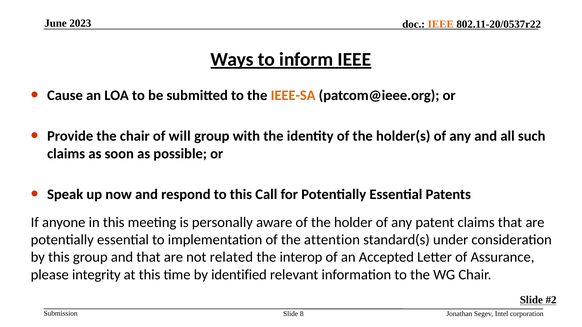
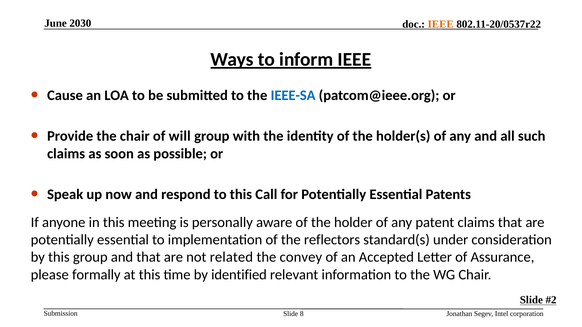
2023: 2023 -> 2030 (80, 23)
IEEE-SA colour: orange -> blue (293, 96)
attention: attention -> reflectors (332, 240)
interop: interop -> convey (301, 257)
integrity: integrity -> formally (96, 275)
